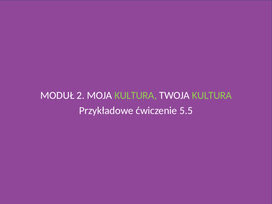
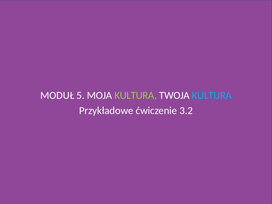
2: 2 -> 5 (81, 95)
KULTURA colour: light green -> light blue (212, 95)
5.5: 5.5 -> 3.2 (186, 111)
